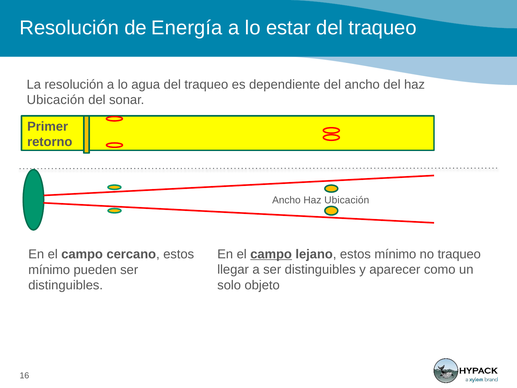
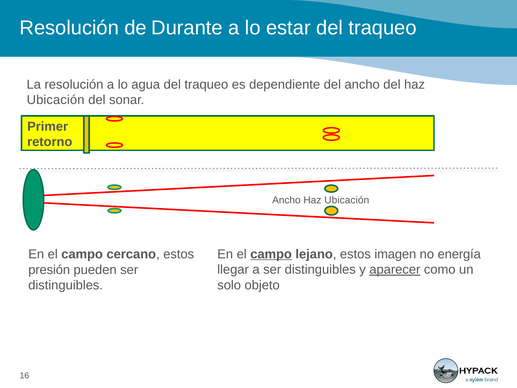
Energía: Energía -> Durante (187, 28)
lejano estos mínimo: mínimo -> imagen (395, 254)
no traqueo: traqueo -> energía (459, 254)
aparecer underline: none -> present (395, 269)
mínimo: mínimo -> presión (49, 270)
